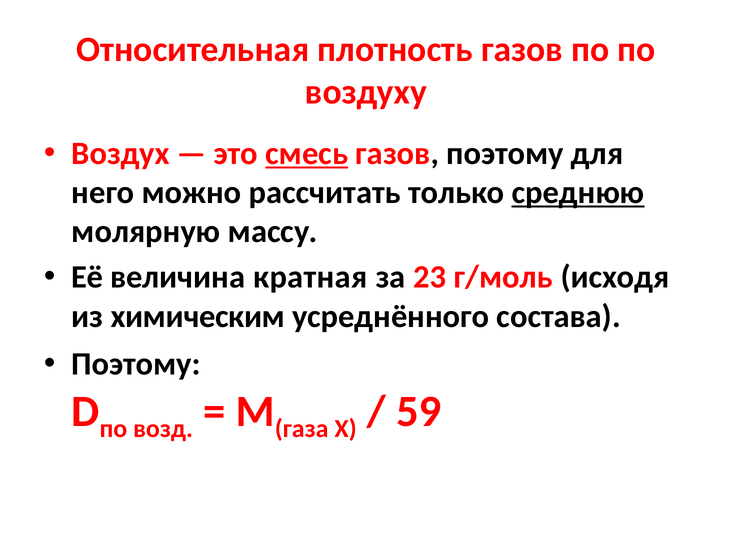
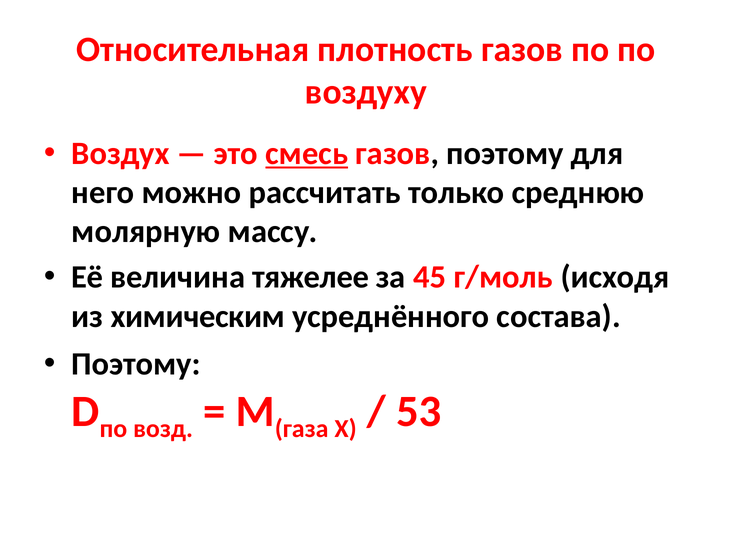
среднюю underline: present -> none (578, 193)
кратная: кратная -> тяжелее (311, 277)
23: 23 -> 45 (430, 277)
59: 59 -> 53 (419, 411)
